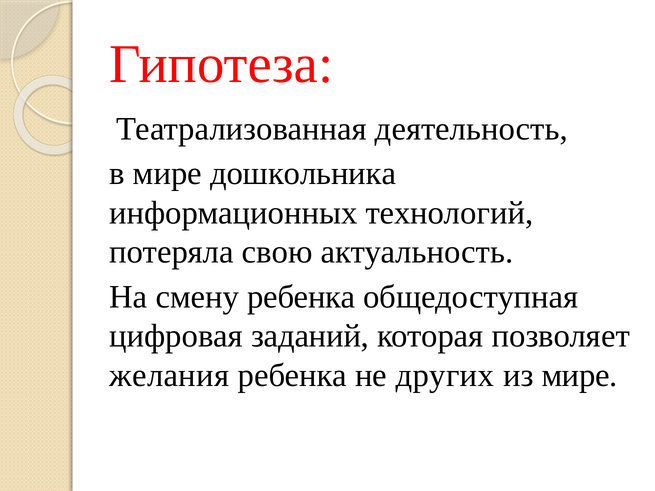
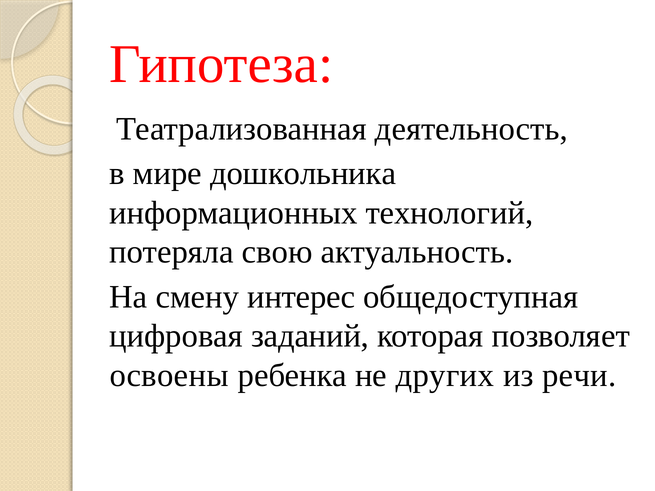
смену ребенка: ребенка -> интерес (301, 297)
желания: желания -> освоены (169, 376)
из мире: мире -> речи (579, 376)
